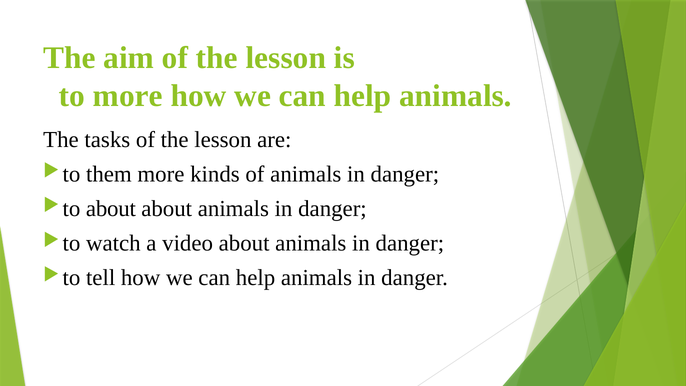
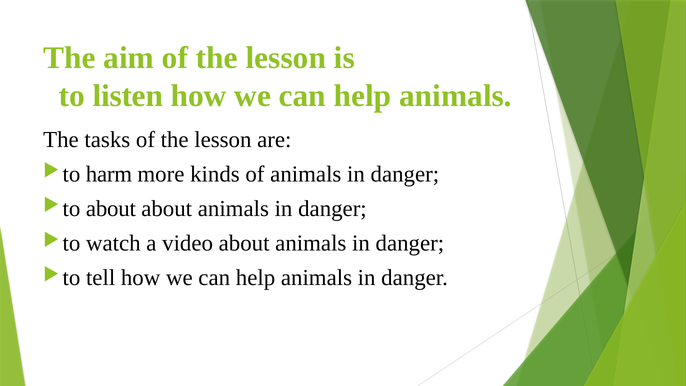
to more: more -> listen (128, 96)
them: them -> harm (109, 174)
